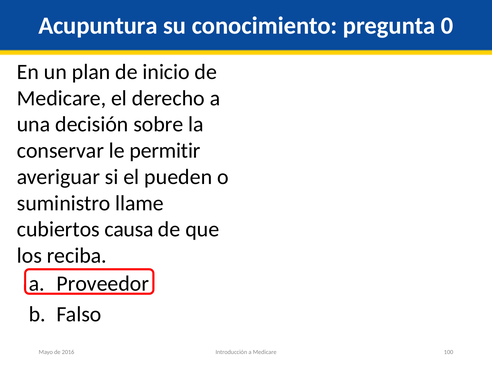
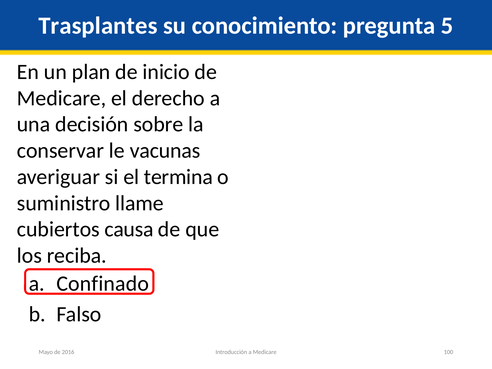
Acupuntura: Acupuntura -> Trasplantes (98, 26)
0: 0 -> 5 (447, 26)
permitir: permitir -> vacunas (165, 151)
pueden: pueden -> termina (178, 177)
Proveedor: Proveedor -> Confinado (103, 283)
